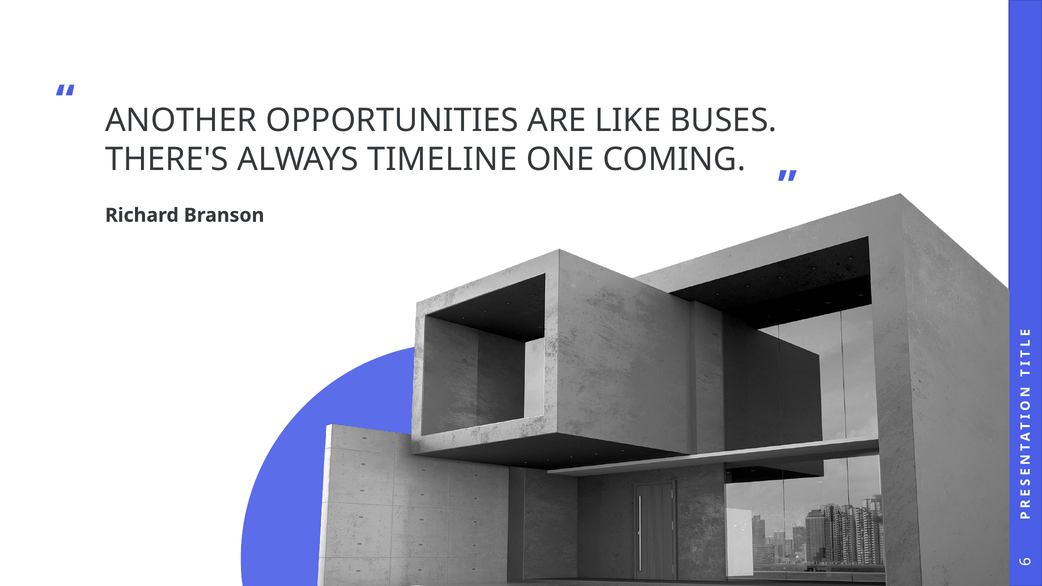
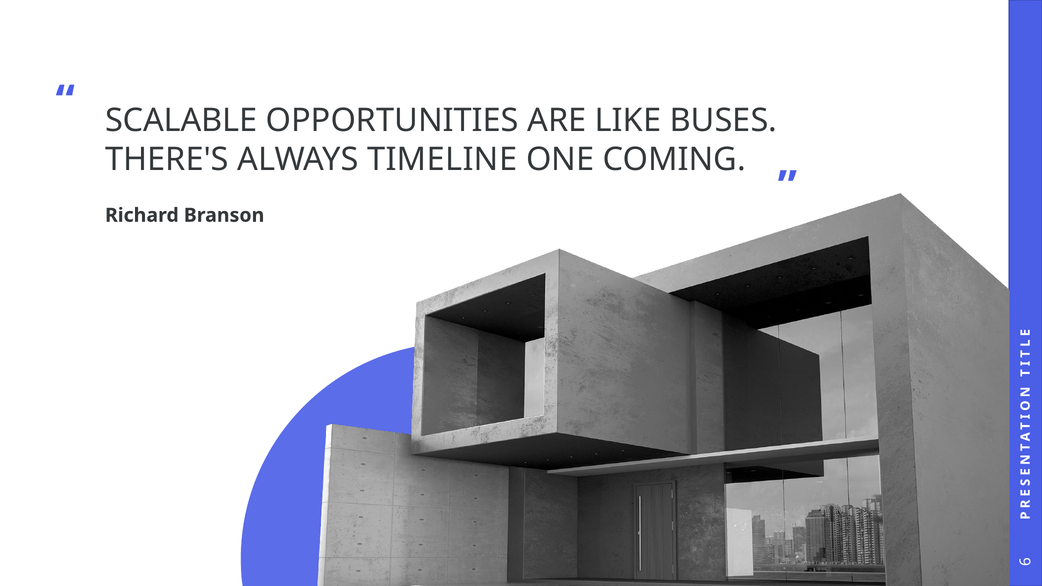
ANOTHER: ANOTHER -> SCALABLE (181, 121)
